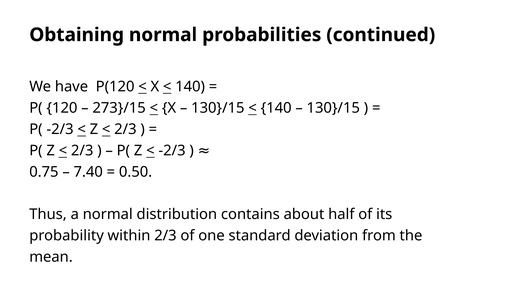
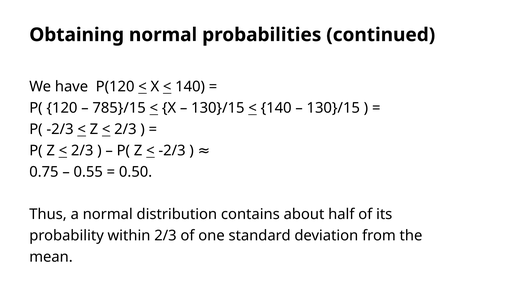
273}/15: 273}/15 -> 785}/15 (119, 108)
7.40: 7.40 -> 0.55 (88, 172)
